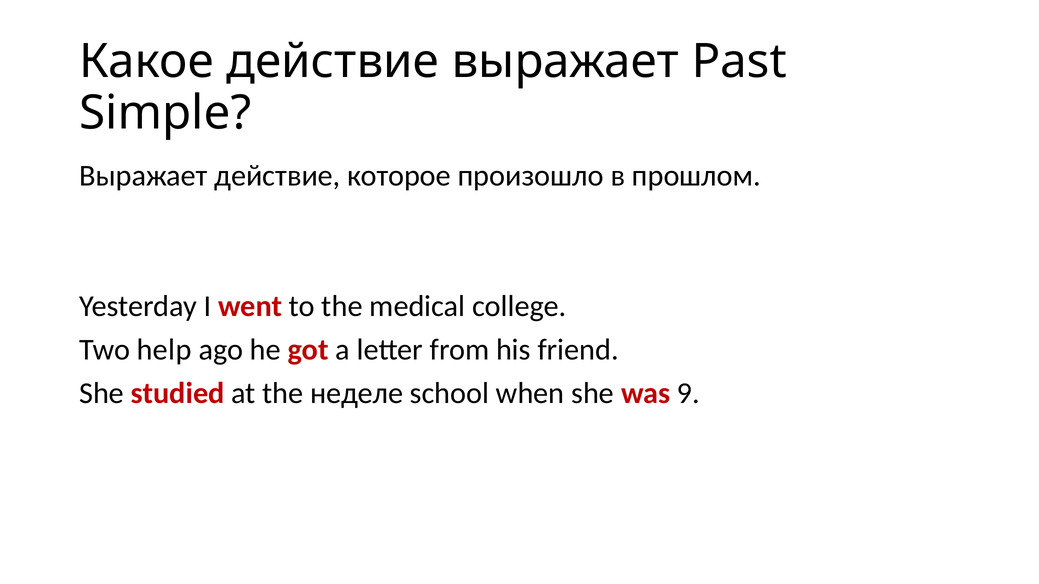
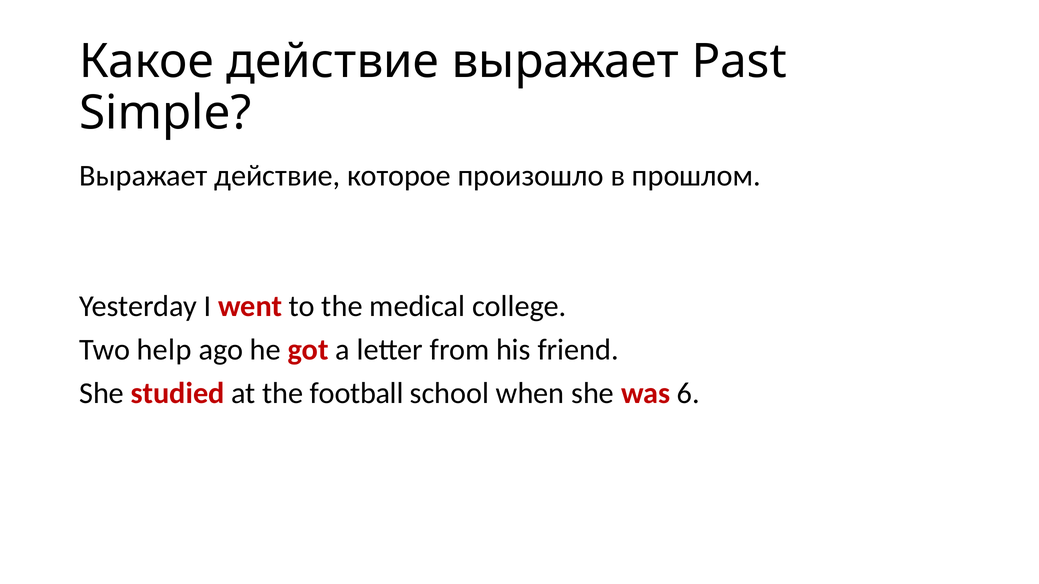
неделе: неделе -> football (357, 393)
9: 9 -> 6 (688, 393)
